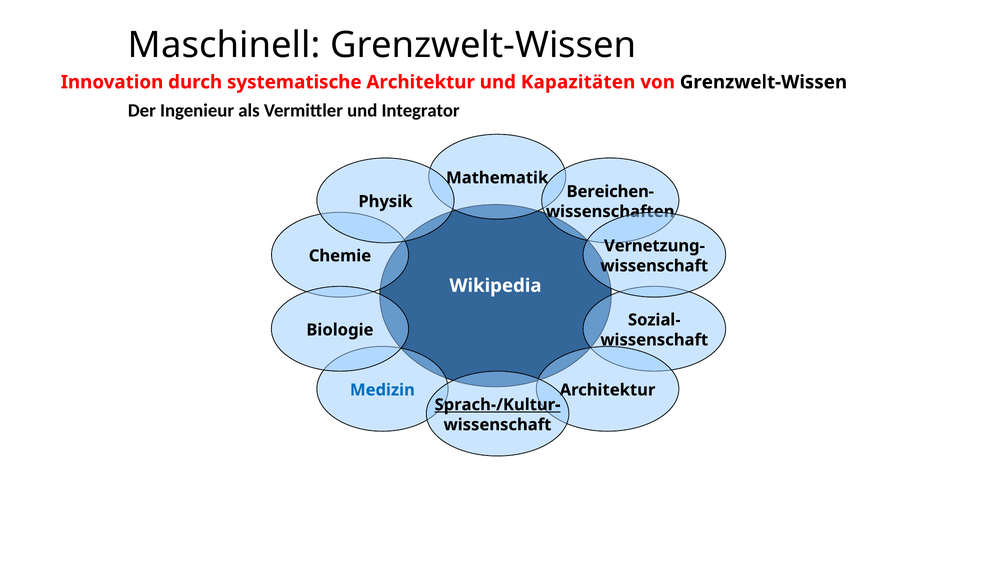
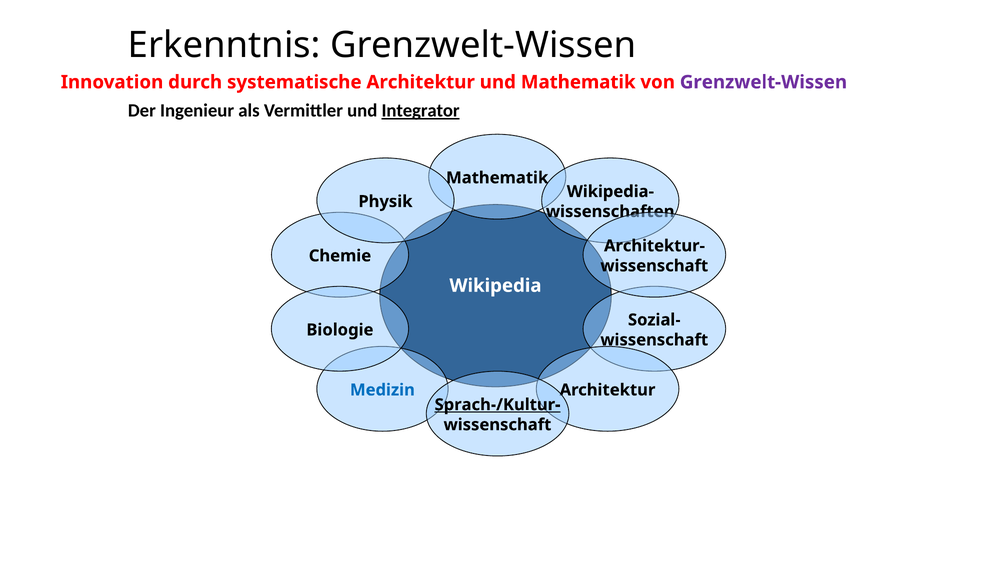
Maschinell: Maschinell -> Erkenntnis (224, 45)
und Kapazitäten: Kapazitäten -> Mathematik (578, 82)
Grenzwelt-Wissen colour: black -> purple (763, 82)
Integrator underline: none -> present (421, 111)
Bereichen-: Bereichen- -> Wikipedia- (610, 192)
Vernetzung-: Vernetzung- -> Architektur- (654, 246)
